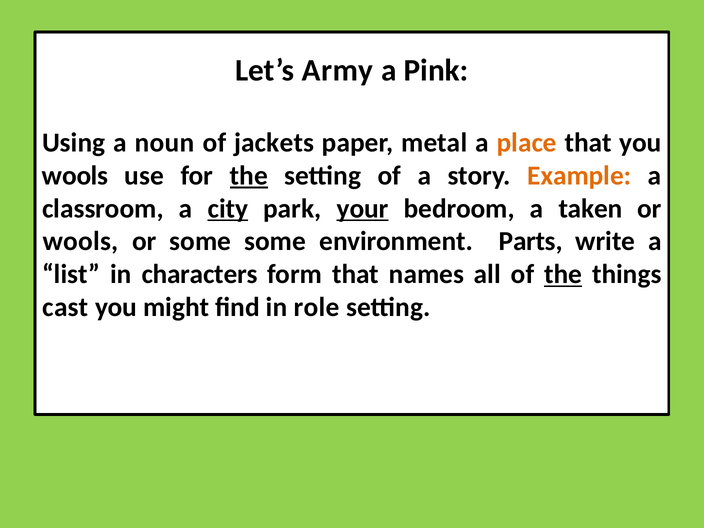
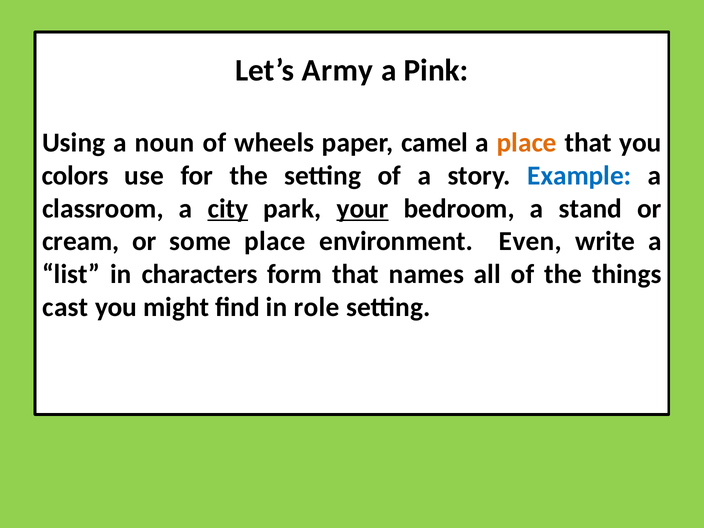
jackets: jackets -> wheels (274, 143)
metal: metal -> camel (434, 143)
wools: wools -> colors (75, 176)
the underline: present -> none (249, 176)
Example colour: orange -> blue (579, 176)
taken: taken -> stand (590, 209)
wools: wools -> cream (81, 241)
some some: some -> place (275, 241)
Parts: Parts -> Even (530, 241)
the underline: present -> none (563, 274)
